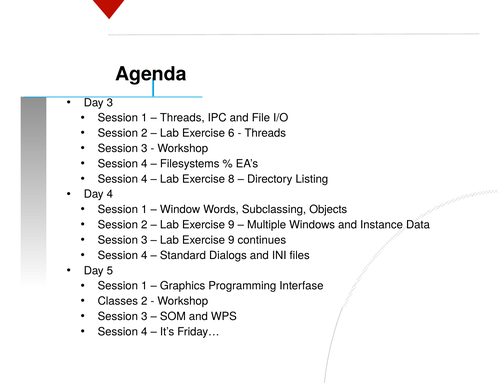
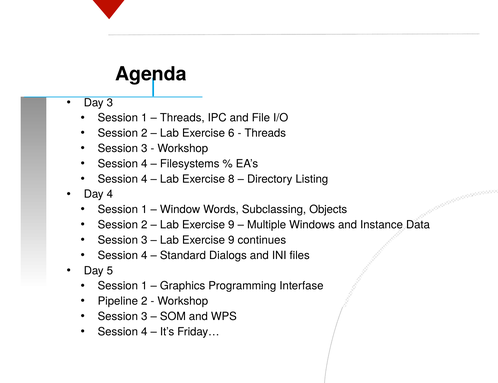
Classes: Classes -> Pipeline (118, 302)
